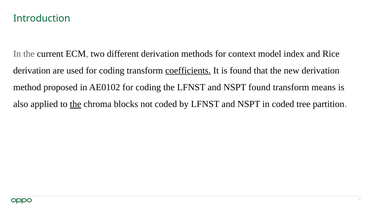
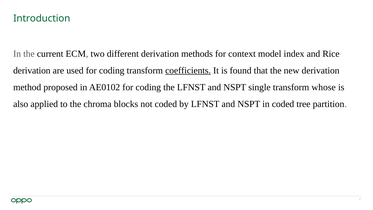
NSPT found: found -> single (259, 87)
means: means -> whose (324, 87)
the underline: present -> none (76, 104)
